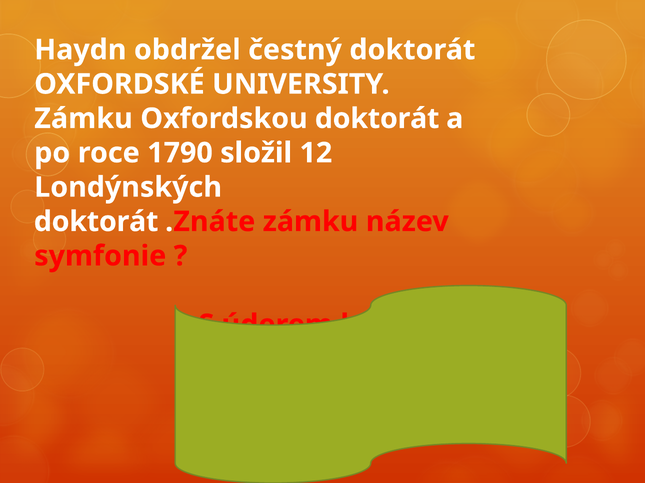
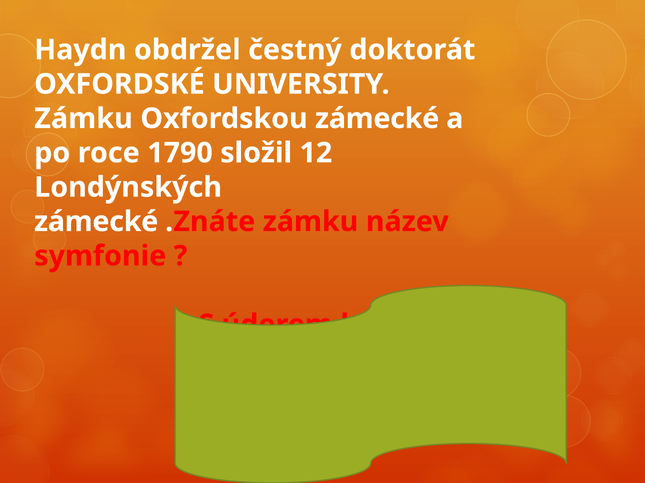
Oxfordskou doktorát: doktorát -> zámecké (377, 119)
doktorát: doktorát -> zámecké (96, 222)
